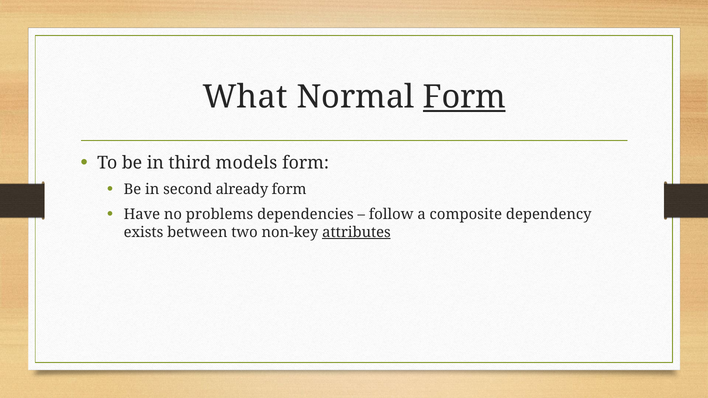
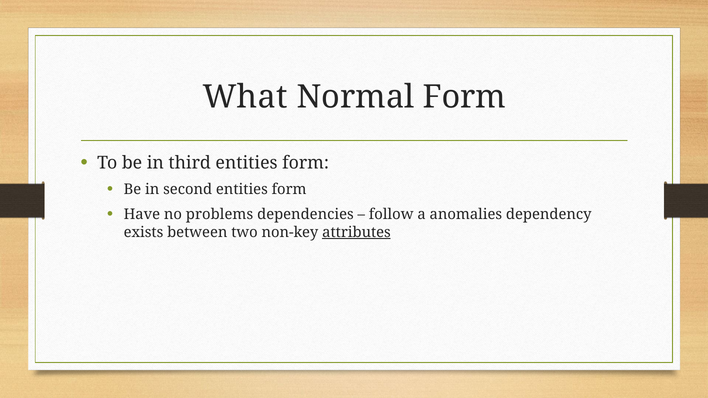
Form underline: present -> none (464, 97)
third models: models -> entities (247, 163)
second already: already -> entities (242, 190)
composite: composite -> anomalies (466, 215)
